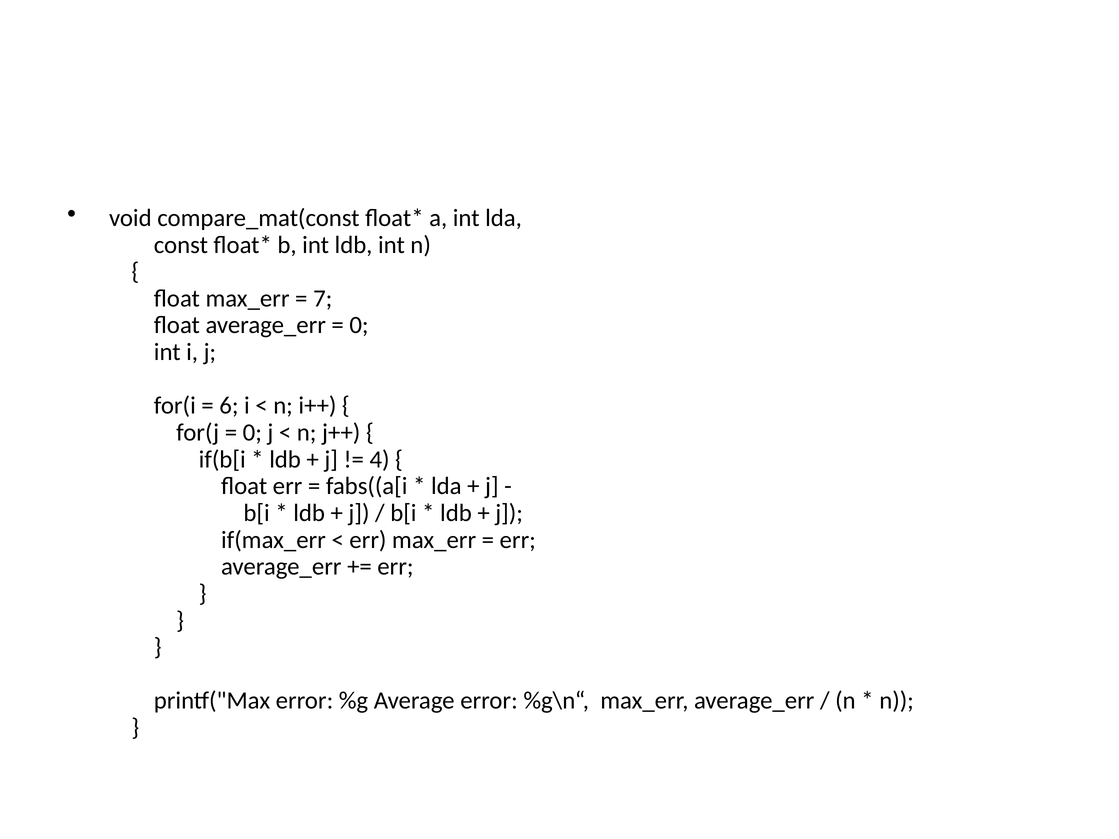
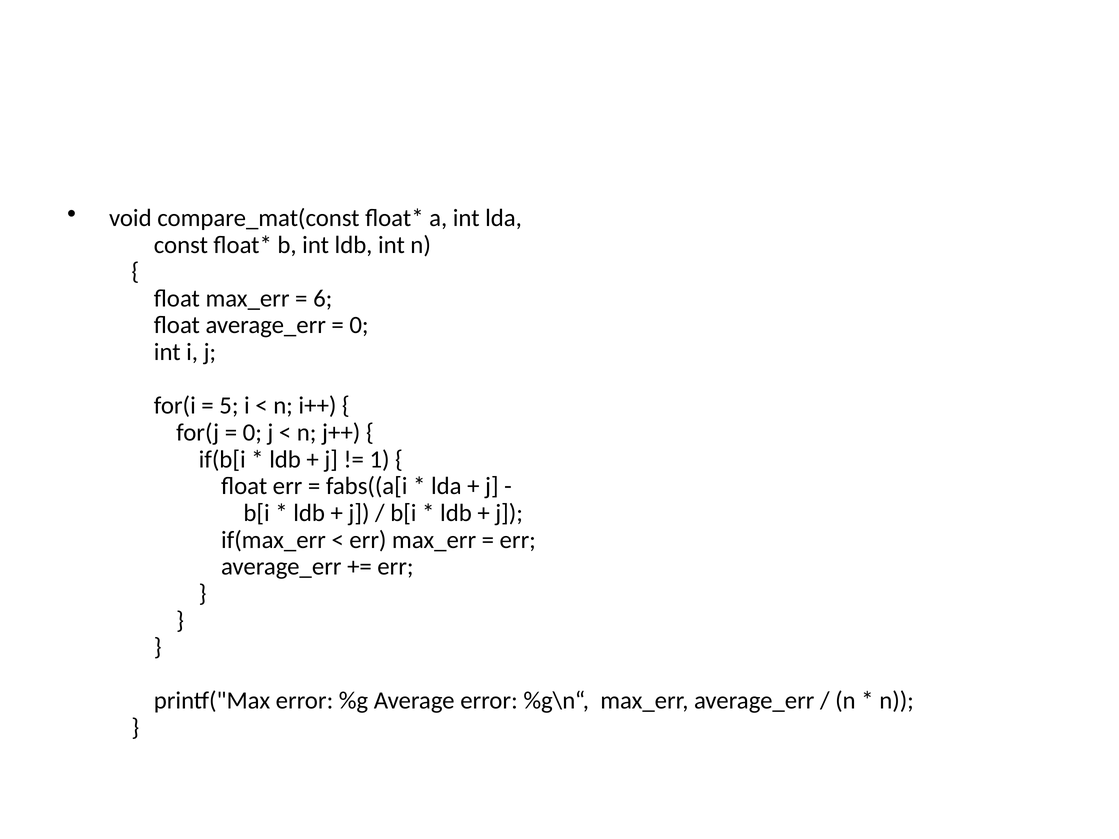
7: 7 -> 6 (323, 299)
6: 6 -> 5 (229, 406)
4: 4 -> 1 (380, 460)
